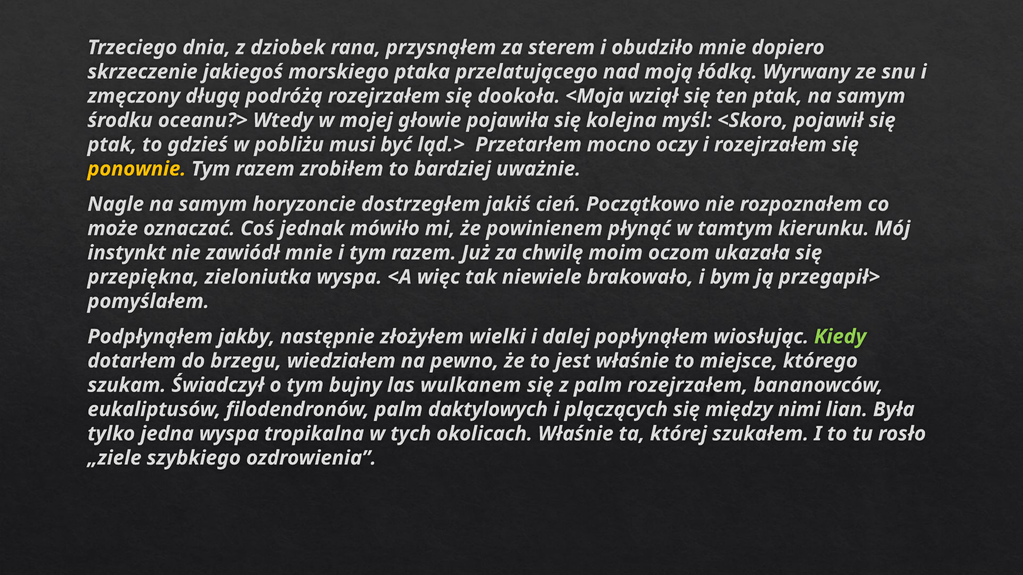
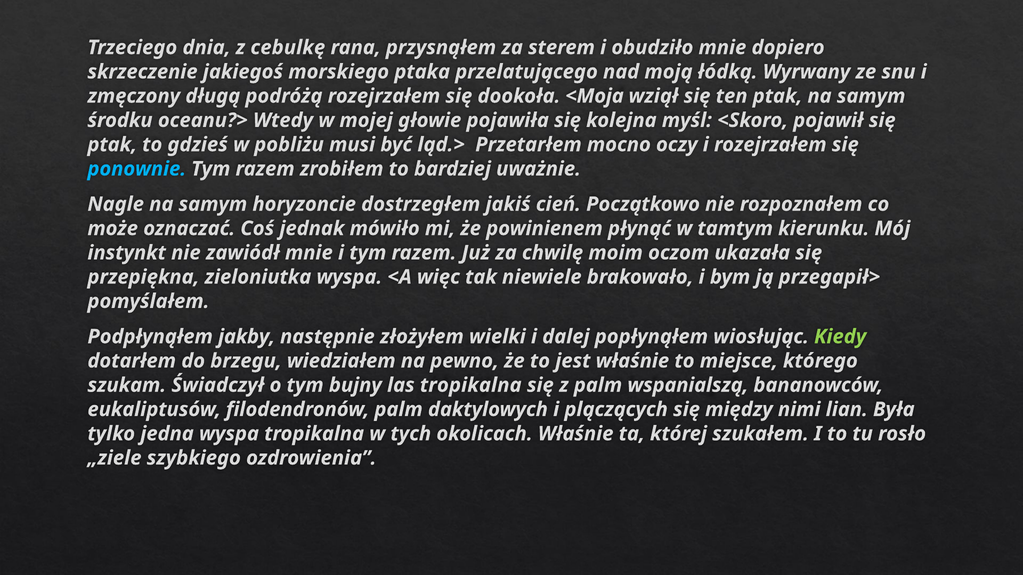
dziobek: dziobek -> cebulkę (288, 48)
ponownie colour: yellow -> light blue (137, 169)
las wulkanem: wulkanem -> tropikalna (471, 385)
palm rozejrzałem: rozejrzałem -> wspanialszą (688, 385)
